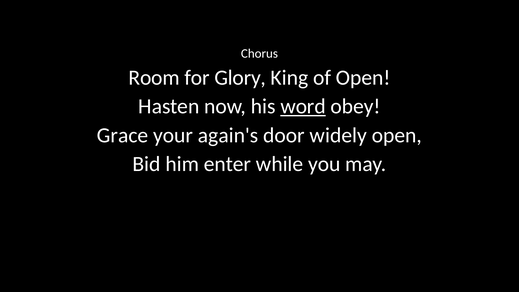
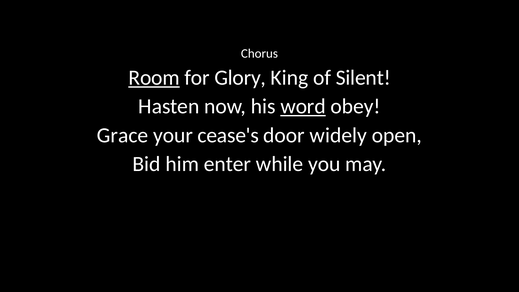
Room underline: none -> present (154, 78)
of Open: Open -> Silent (363, 78)
again's: again's -> cease's (228, 135)
